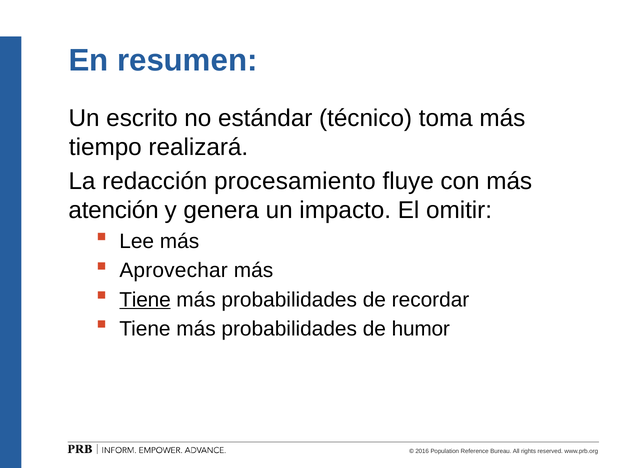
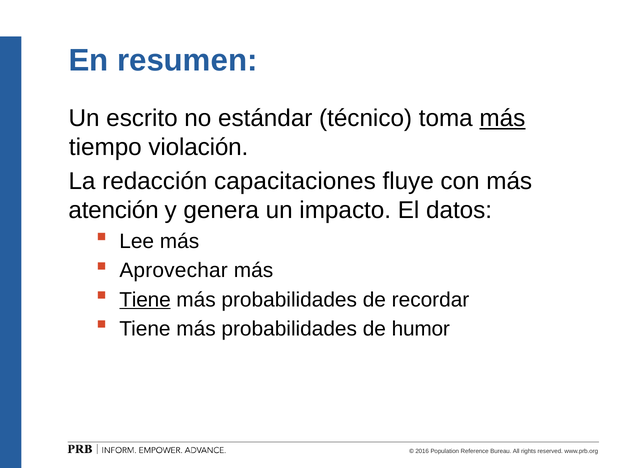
más underline: none -> present (502, 118)
realizará: realizará -> violación (198, 148)
procesamiento: procesamiento -> capacitaciones (295, 182)
omitir: omitir -> datos (459, 211)
